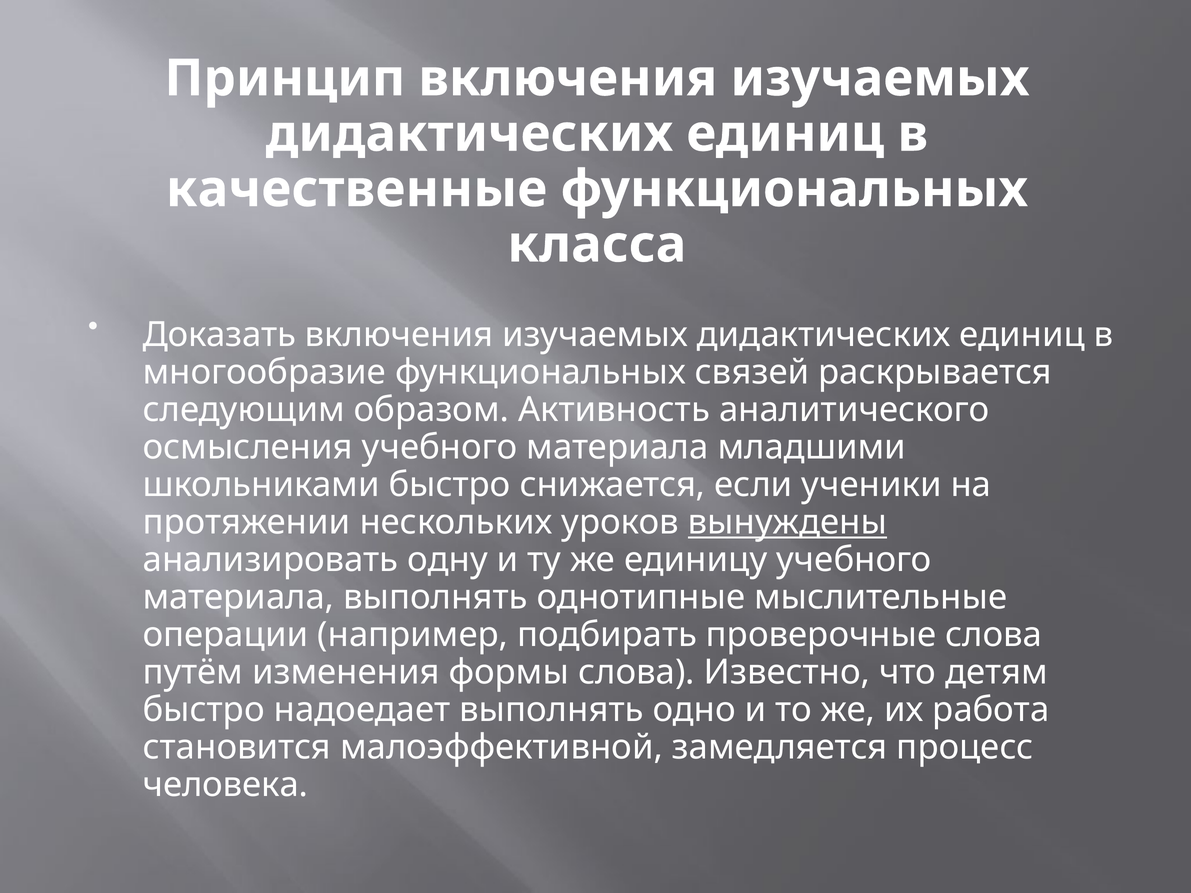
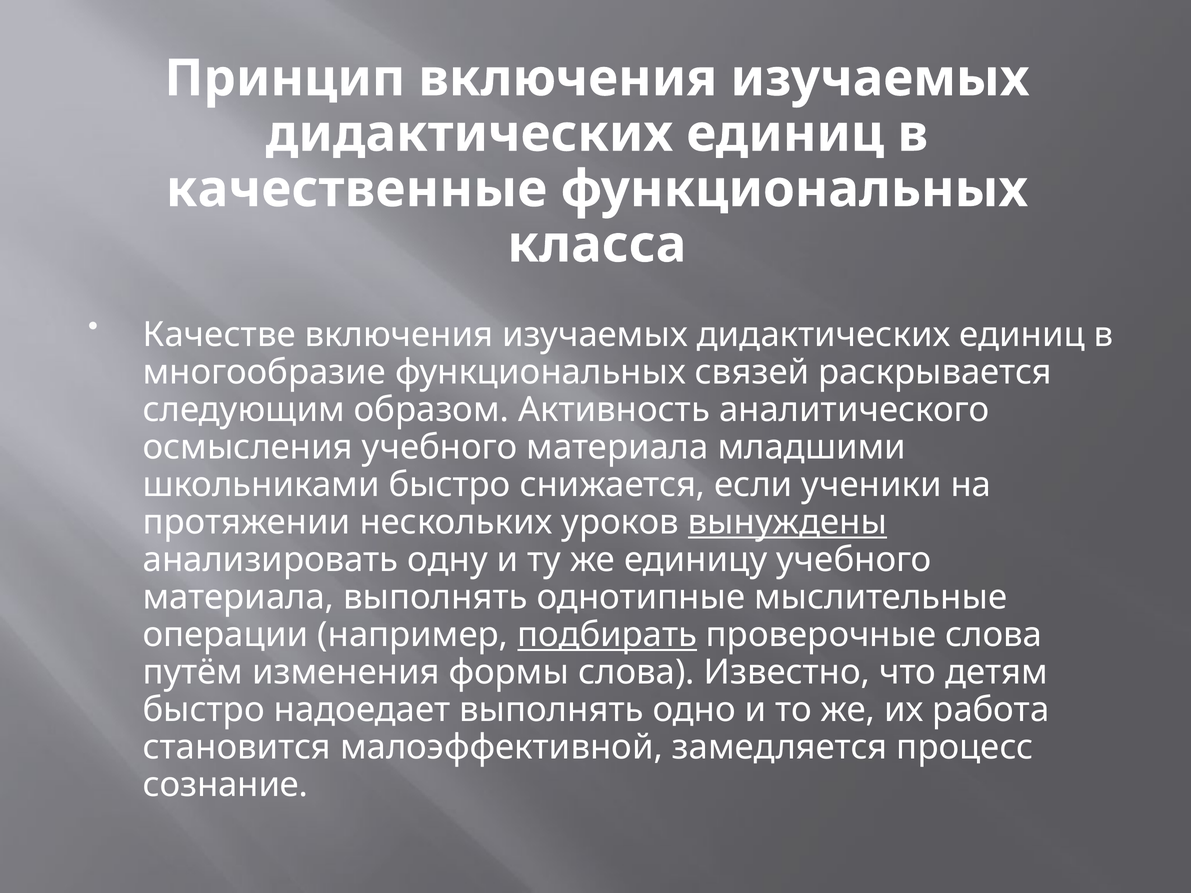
Доказать: Доказать -> Качестве (219, 335)
подбирать underline: none -> present (607, 635)
человека: человека -> сознание (226, 785)
